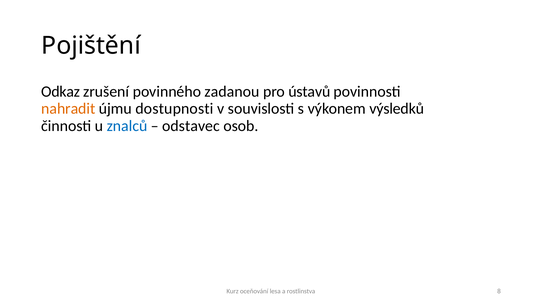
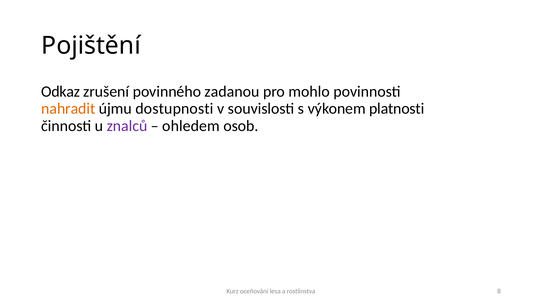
ústavů: ústavů -> mohlo (309, 92)
výsledků: výsledků -> platnosti (397, 109)
znalců colour: blue -> purple (127, 126)
odstavec: odstavec -> ohledem (191, 126)
